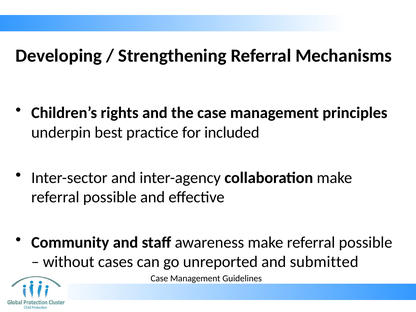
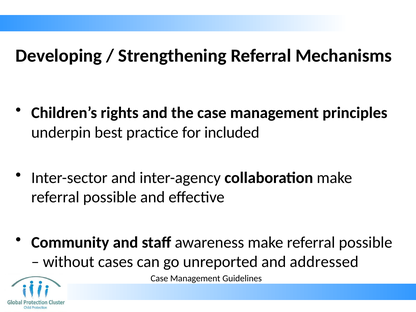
submitted: submitted -> addressed (324, 262)
